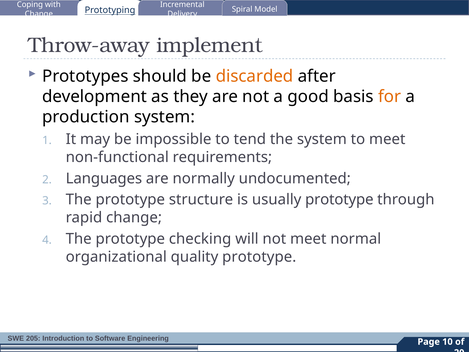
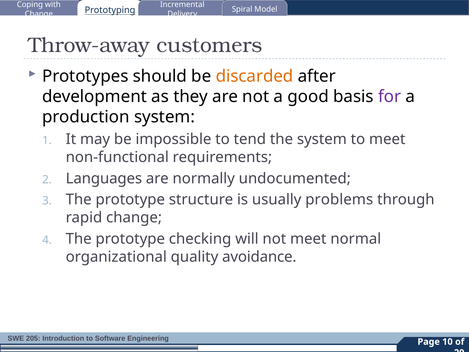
implement: implement -> customers (209, 45)
for colour: orange -> purple (390, 97)
usually prototype: prototype -> problems (339, 199)
quality prototype: prototype -> avoidance (259, 257)
